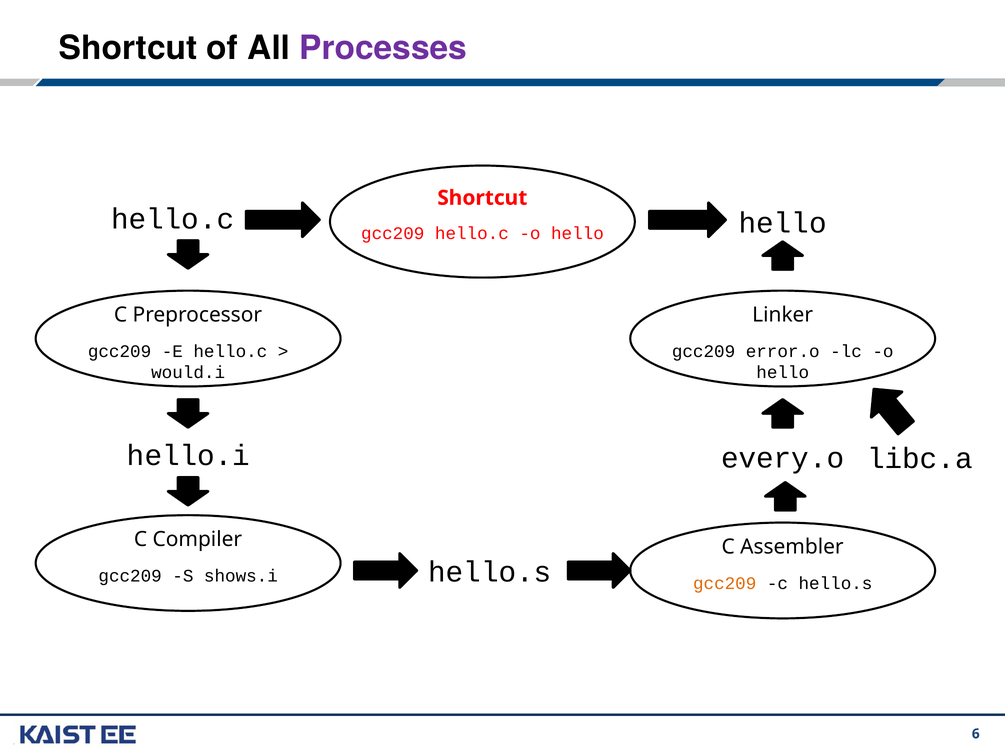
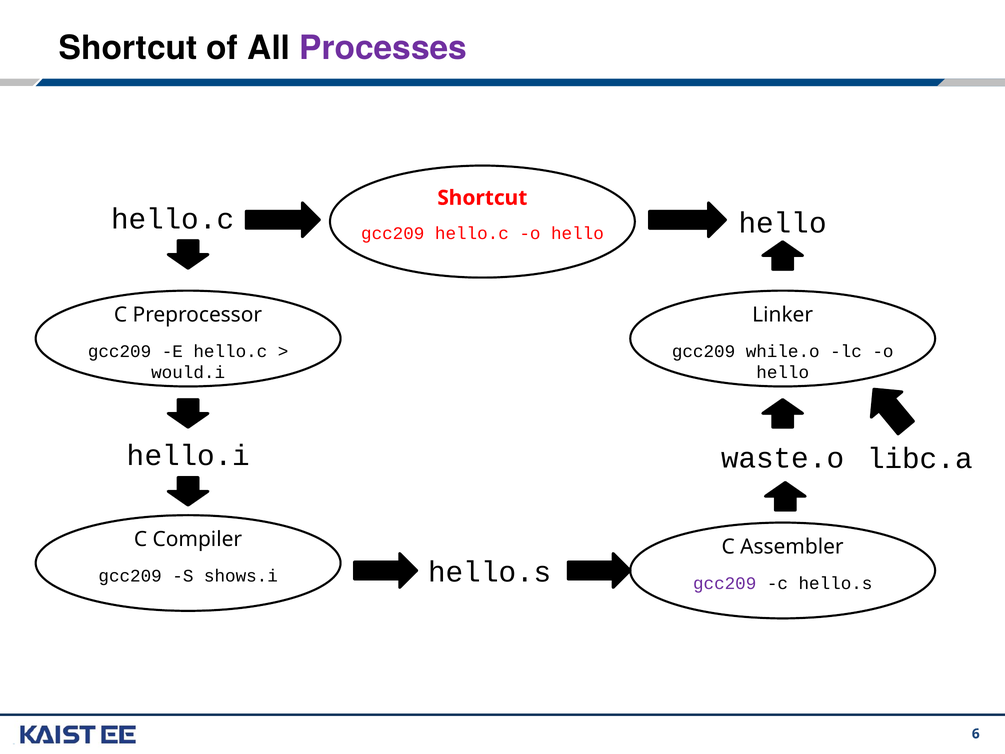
error.o: error.o -> while.o (783, 351)
every.o: every.o -> waste.o (783, 458)
gcc209 colour: orange -> purple (725, 583)
